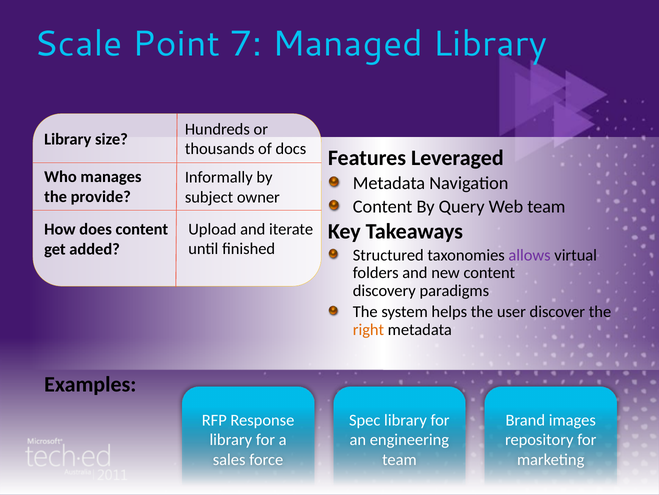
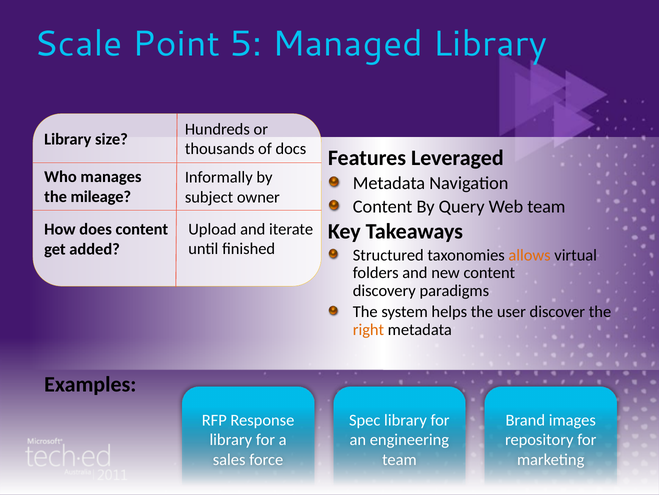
7: 7 -> 5 (246, 44)
provide: provide -> mileage (101, 196)
allows colour: purple -> orange (530, 255)
